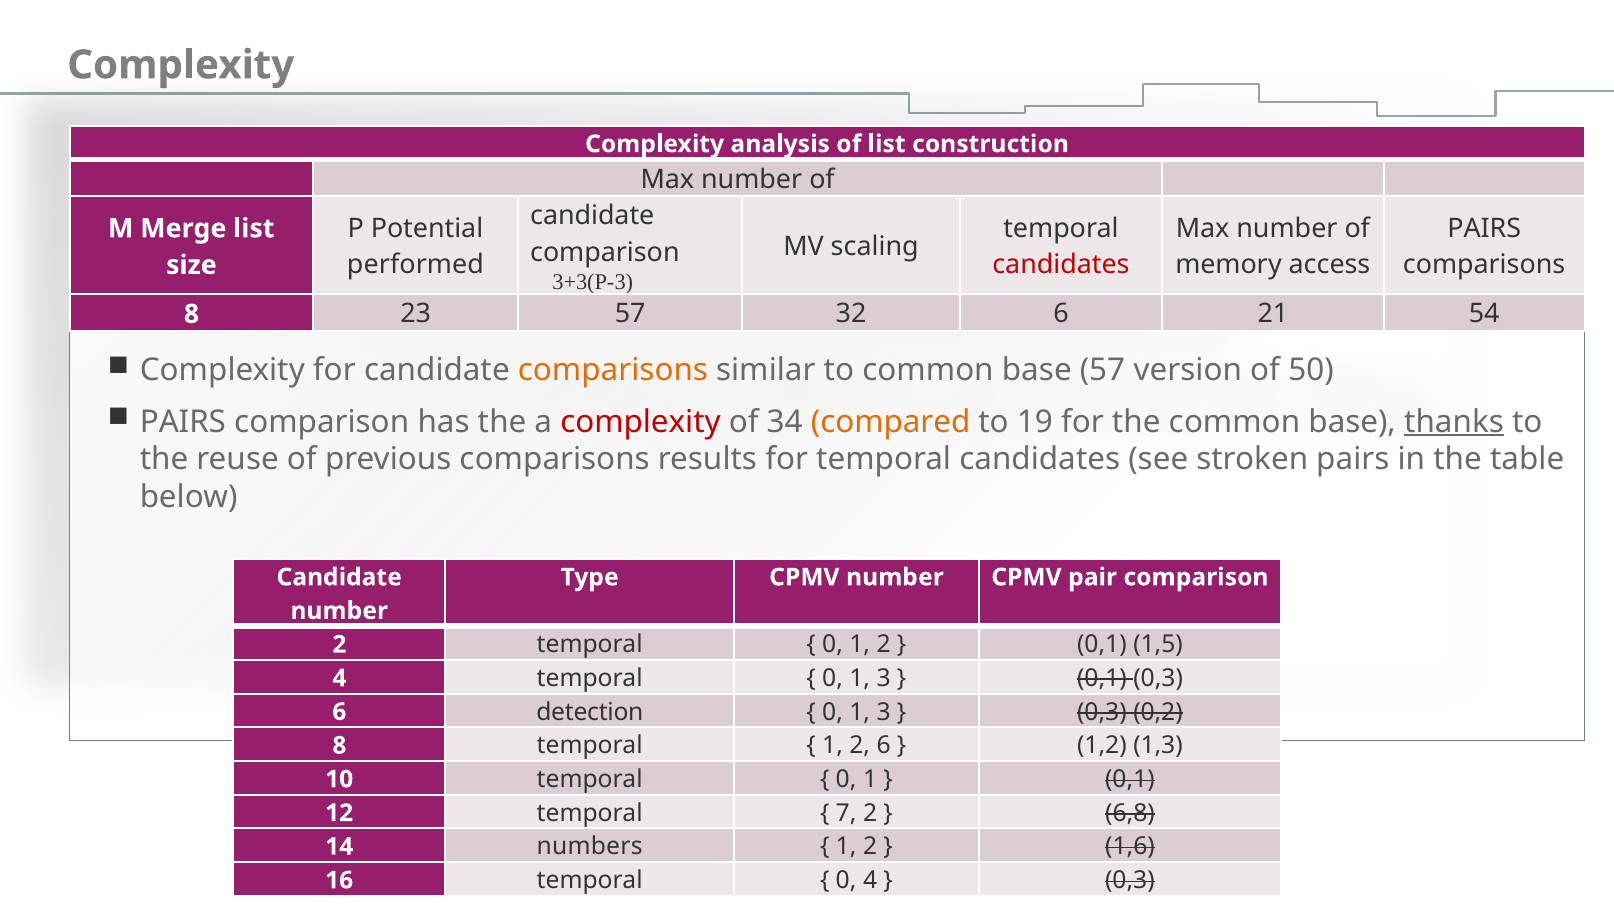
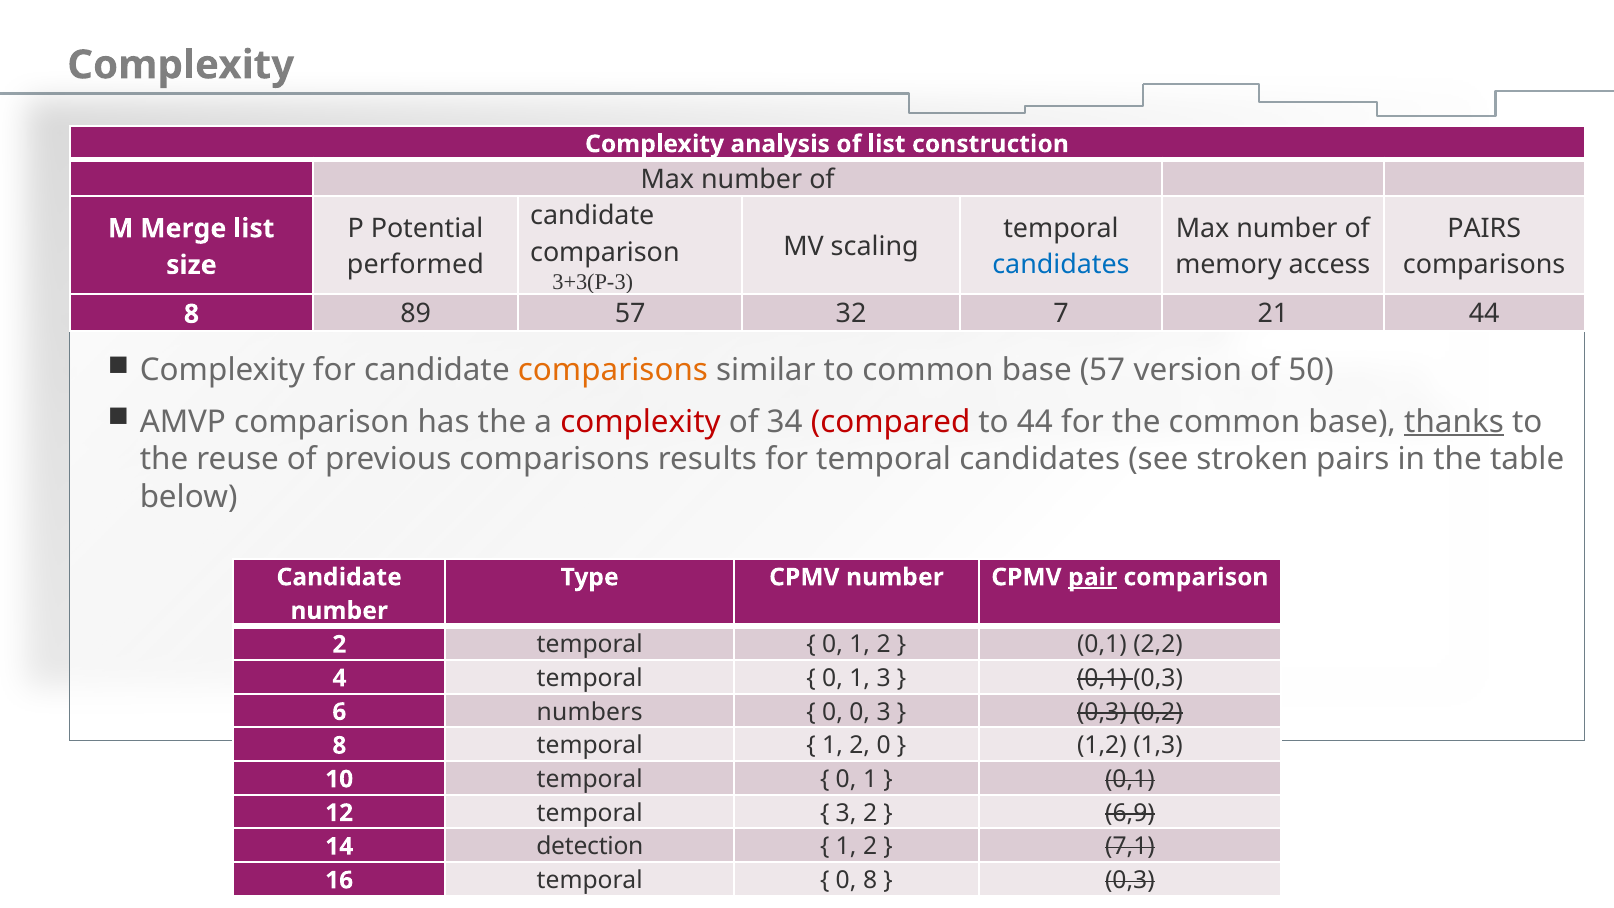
candidates colour: red -> blue (1061, 265)
23: 23 -> 89 (416, 314)
32 6: 6 -> 7 (1061, 314)
21 54: 54 -> 44 (1484, 314)
PAIRS: PAIRS -> AMVP (183, 422)
compared colour: orange -> red (891, 422)
to 19: 19 -> 44 (1035, 422)
pair underline: none -> present (1093, 577)
1,5: 1,5 -> 2,2 (1158, 644)
detection: detection -> numbers (590, 712)
1: 1 -> 0 (860, 712)
2 6: 6 -> 0 (884, 745)
7: 7 -> 3 (846, 813)
6,8: 6,8 -> 6,9 (1130, 813)
numbers: numbers -> detection (590, 847)
1,6: 1,6 -> 7,1 (1130, 847)
0 4: 4 -> 8 (870, 880)
